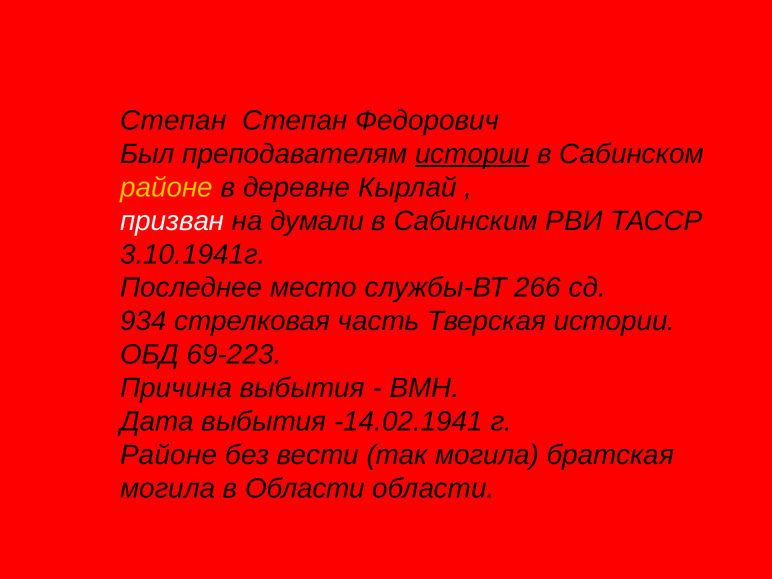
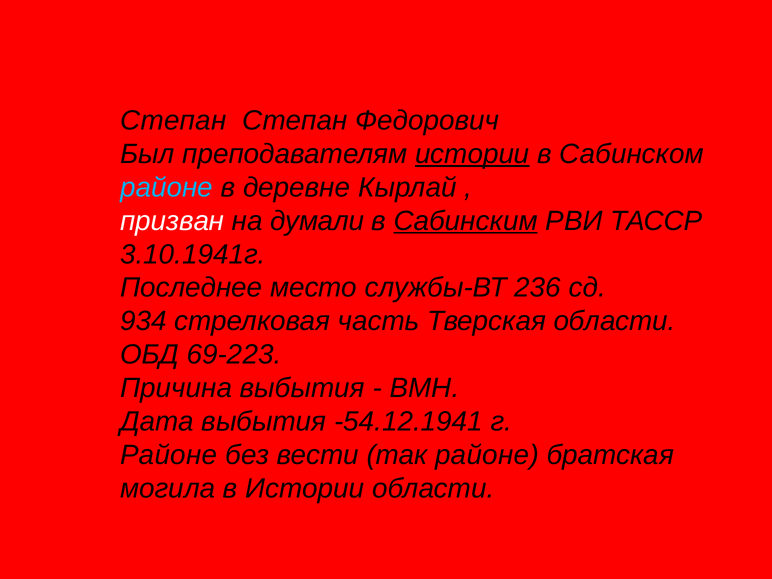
районе colour: yellow -> light blue (167, 187)
Сабинским underline: none -> present (466, 221)
266: 266 -> 236 (538, 288)
Тверская истории: истории -> области (614, 321)
-14.02.1941: -14.02.1941 -> -54.12.1941 (408, 421)
так могила: могила -> районе (487, 455)
в Области: Области -> Истории (305, 488)
